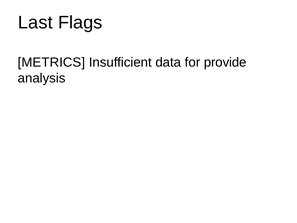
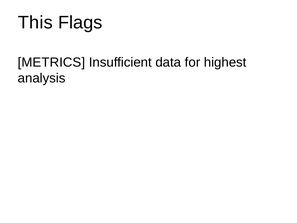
Last: Last -> This (35, 23)
provide: provide -> highest (225, 62)
